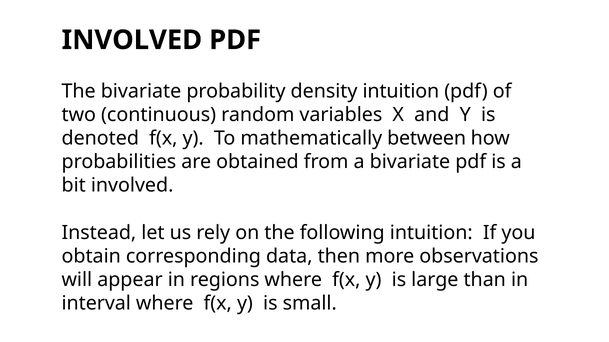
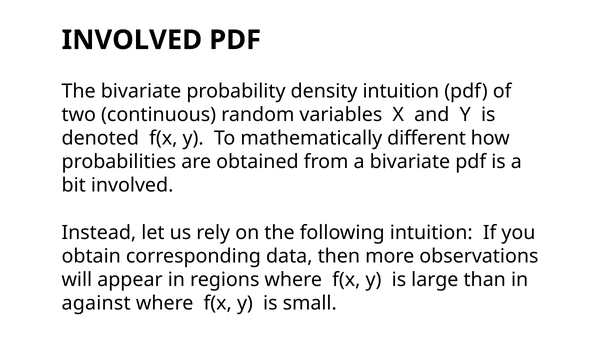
between: between -> different (427, 139)
interval: interval -> against (96, 304)
